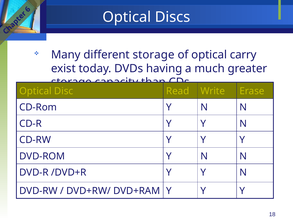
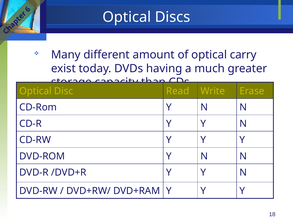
different storage: storage -> amount (154, 55)
